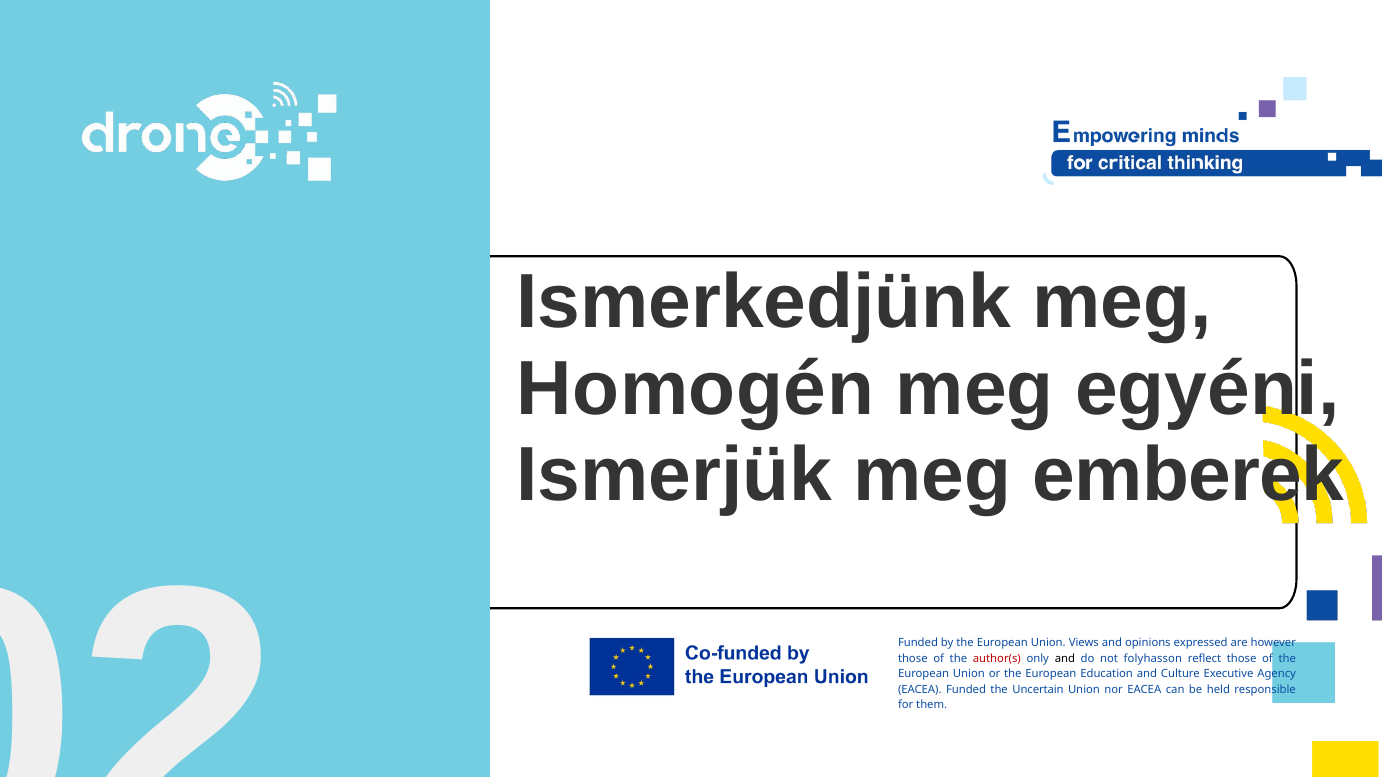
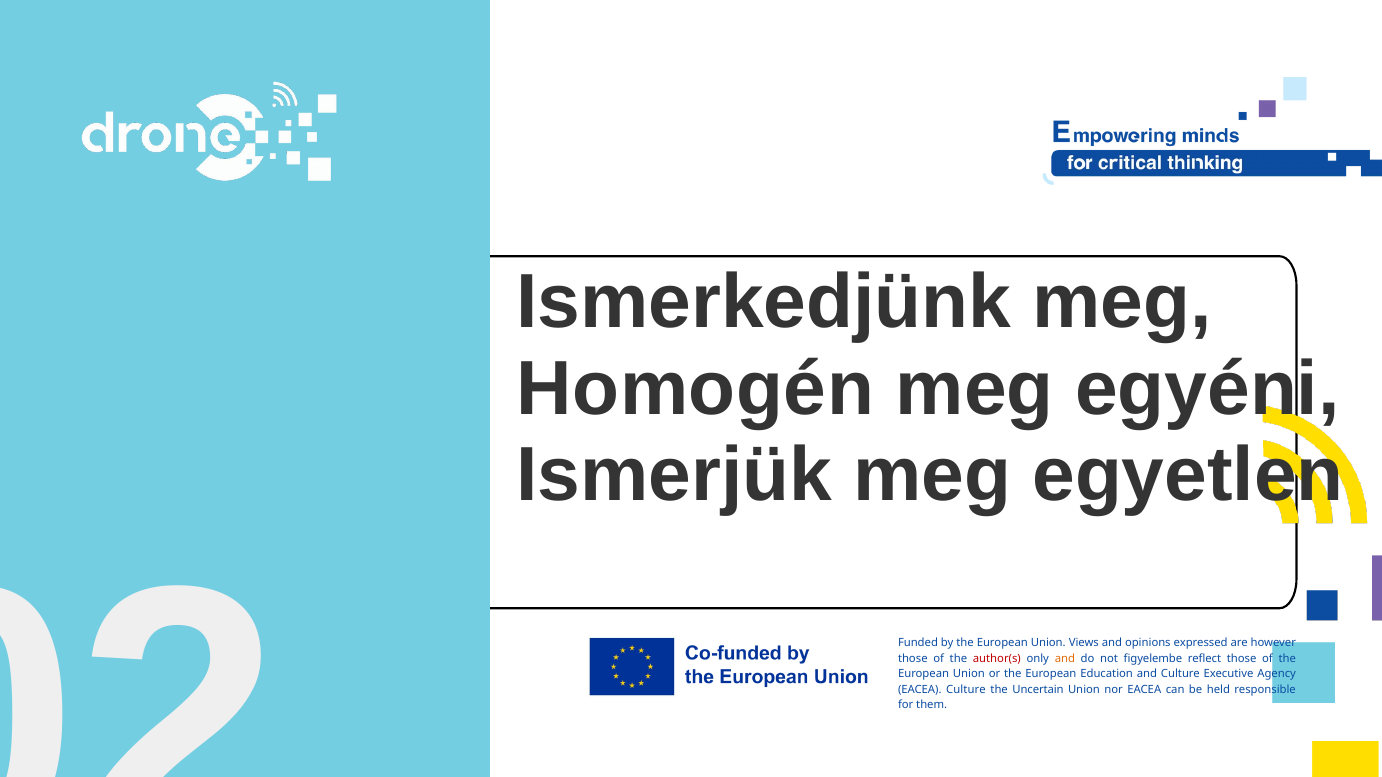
emberek: emberek -> egyetlen (1188, 476)
and colour: black -> orange (1065, 659)
folyhasson: folyhasson -> figyelembe (1153, 659)
EACEA Funded: Funded -> Culture (966, 690)
